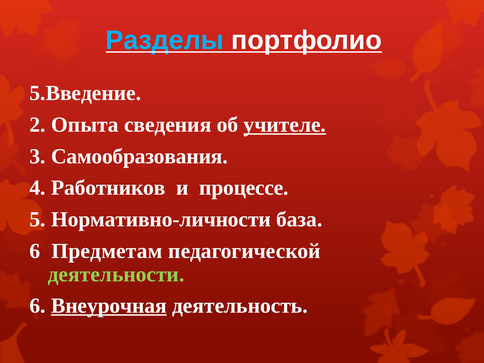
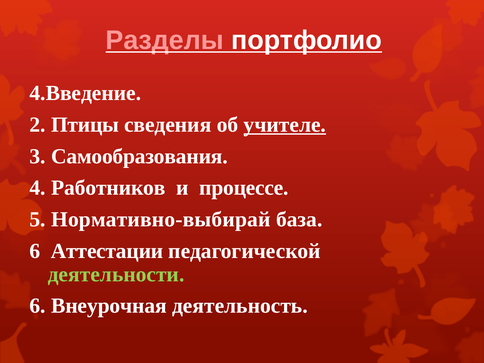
Разделы colour: light blue -> pink (165, 40)
5.Введение: 5.Введение -> 4.Введение (85, 93)
Опыта: Опыта -> Птицы (85, 125)
Нормативно-личности: Нормативно-личности -> Нормативно-выбирай (161, 219)
Предметам: Предметам -> Аттестации (107, 251)
Внеурочная underline: present -> none (109, 306)
